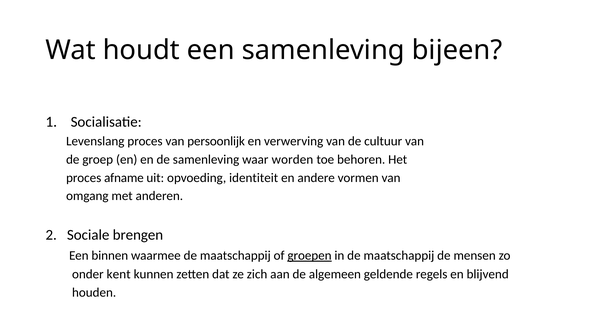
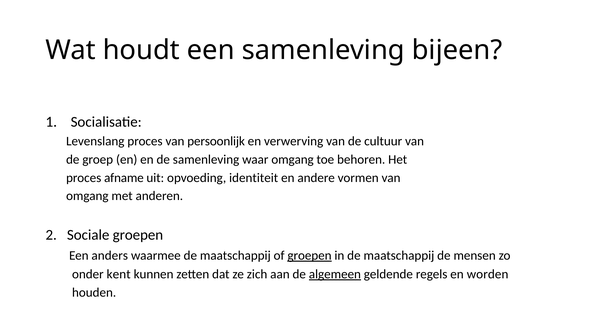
waar worden: worden -> omgang (293, 159)
Sociale brengen: brengen -> groepen (138, 235)
binnen: binnen -> anders (110, 255)
algemeen underline: none -> present (335, 274)
blijvend: blijvend -> worden (488, 274)
